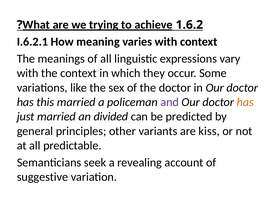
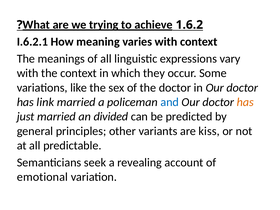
this: this -> link (45, 102)
and colour: purple -> blue (170, 102)
suggestive: suggestive -> emotional (42, 177)
